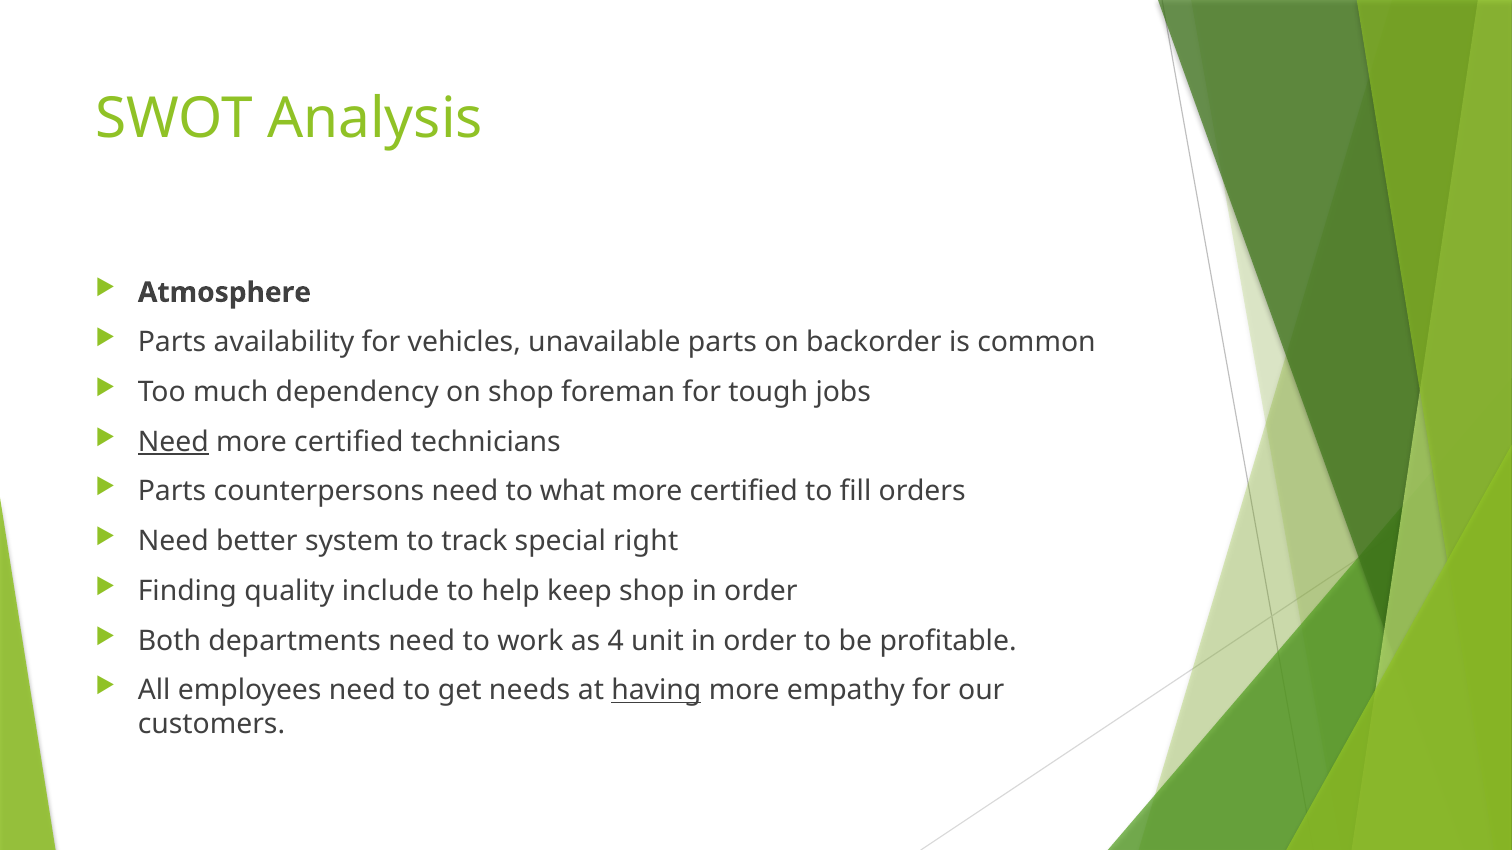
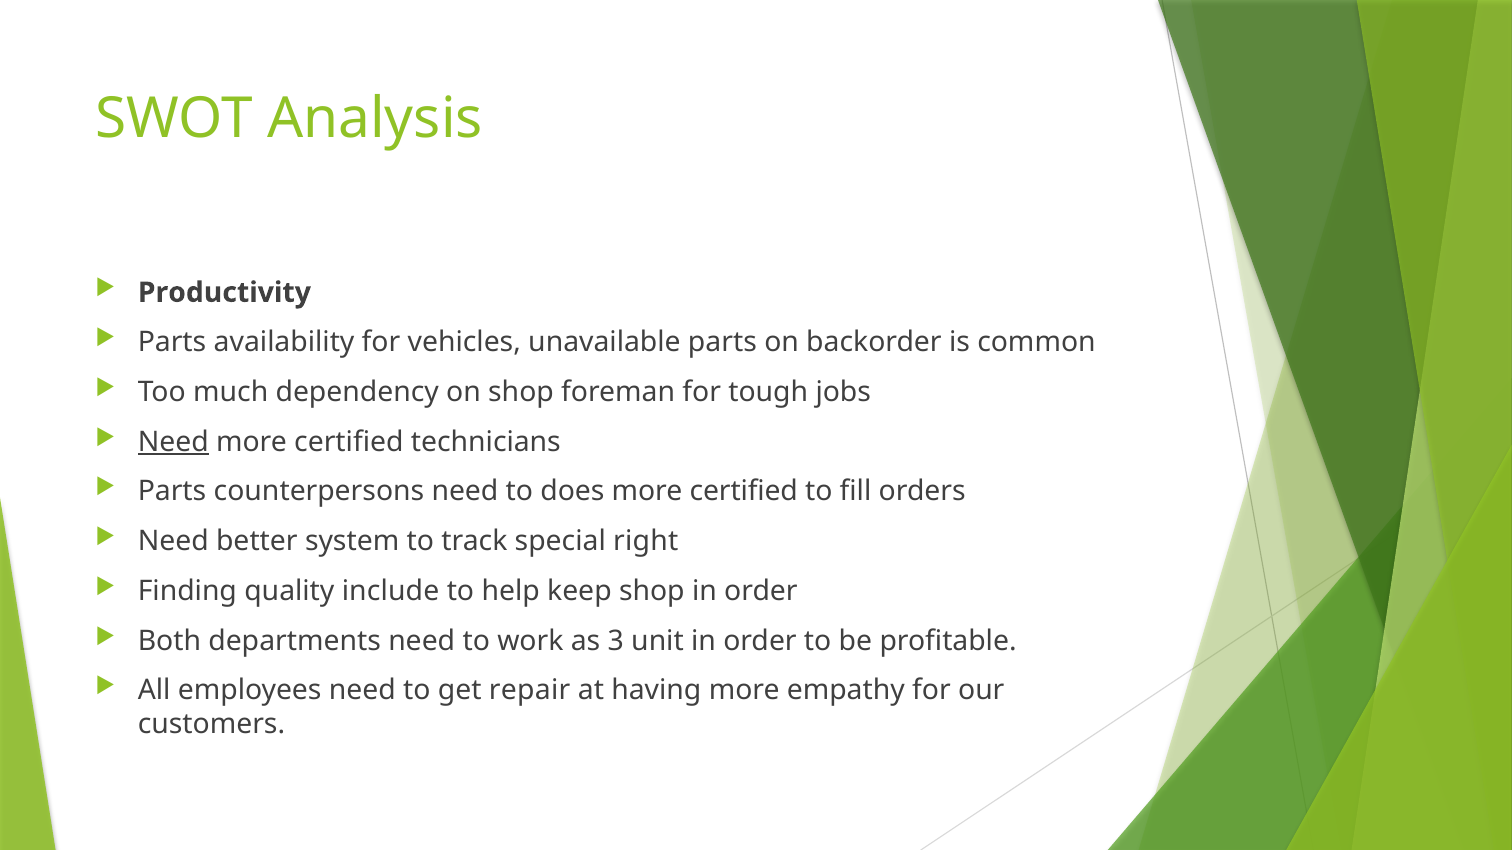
Atmosphere: Atmosphere -> Productivity (224, 293)
what: what -> does (572, 492)
4: 4 -> 3 (616, 641)
needs: needs -> repair (530, 691)
having underline: present -> none (656, 691)
